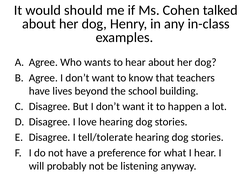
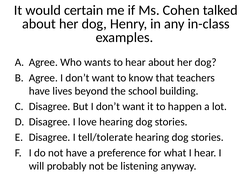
should: should -> certain (84, 10)
